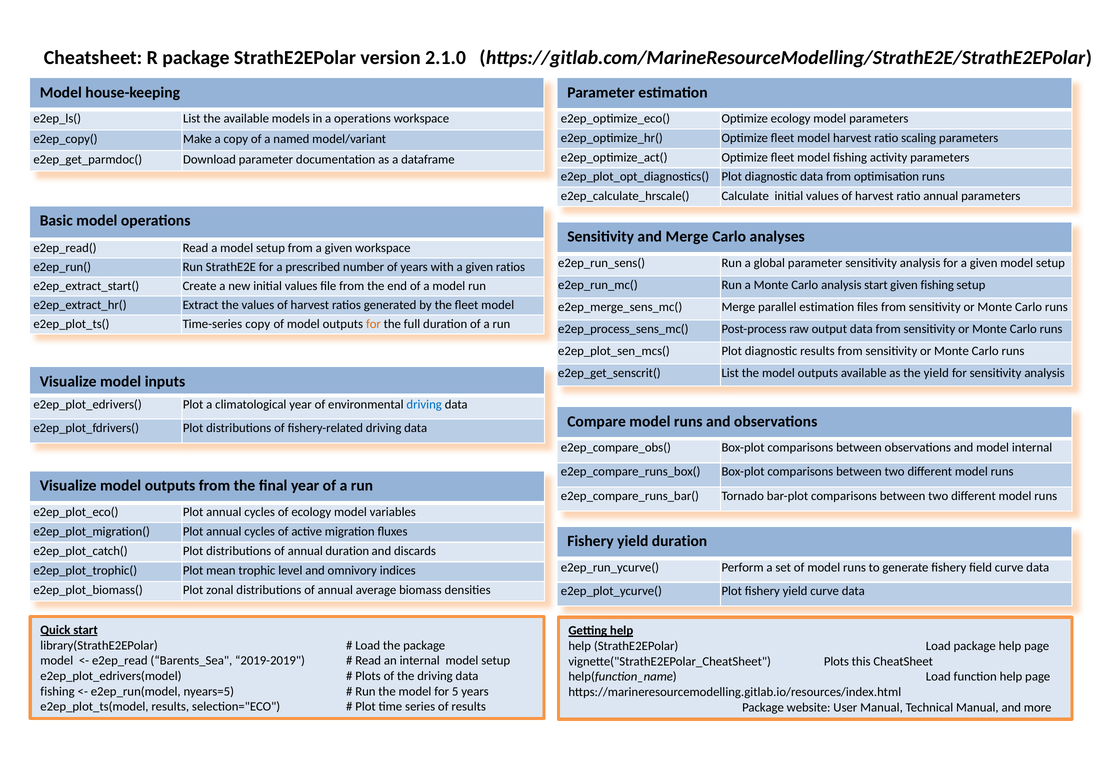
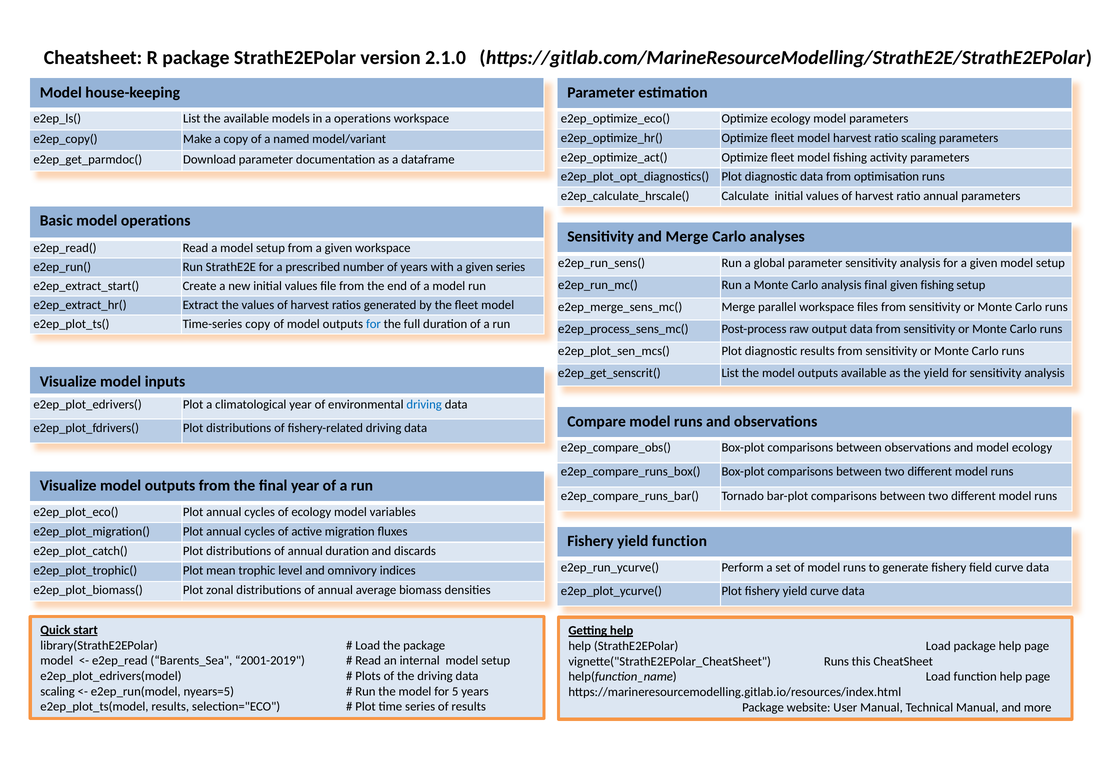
given ratios: ratios -> series (510, 267)
analysis start: start -> final (876, 285)
parallel estimation: estimation -> workspace (827, 307)
for colour: orange -> blue (373, 324)
model internal: internal -> ecology (1032, 447)
yield duration: duration -> function (679, 541)
2019-2019: 2019-2019 -> 2001-2019 (270, 660)
vignette("StrathE2EPolar_CheatSheet Plots: Plots -> Runs (836, 661)
fishing: fishing -> scaling (58, 691)
